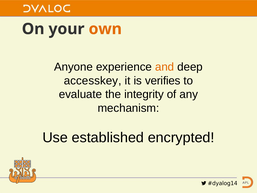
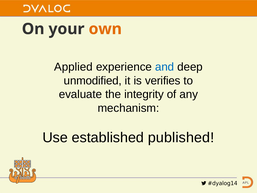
Anyone: Anyone -> Applied (73, 67)
and colour: orange -> blue (165, 67)
accesskey: accesskey -> unmodified (93, 81)
encrypted: encrypted -> published (181, 137)
